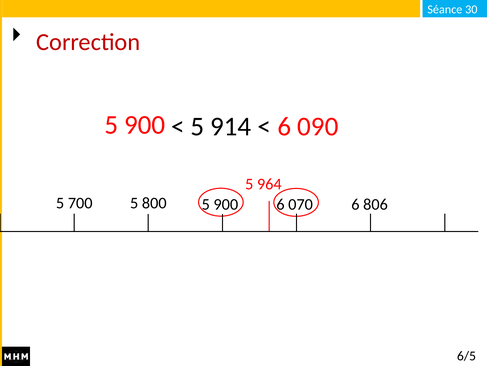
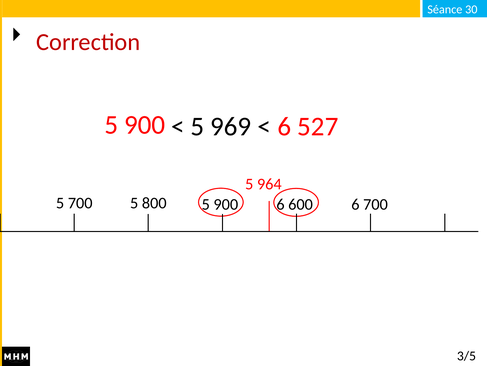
090: 090 -> 527 (318, 126)
914: 914 -> 969 (231, 126)
070: 070 -> 600 (301, 204)
6 806: 806 -> 700 (376, 204)
6/5: 6/5 -> 3/5 (466, 355)
